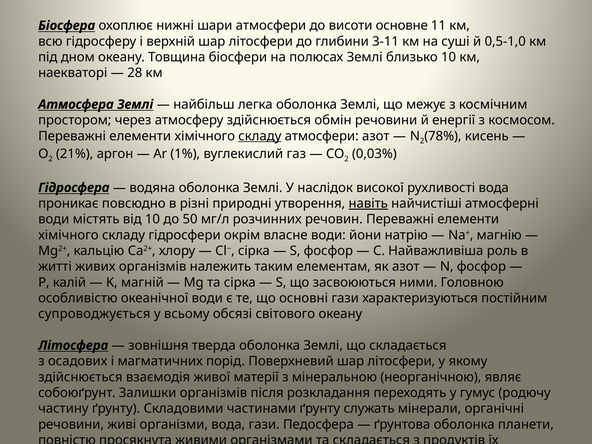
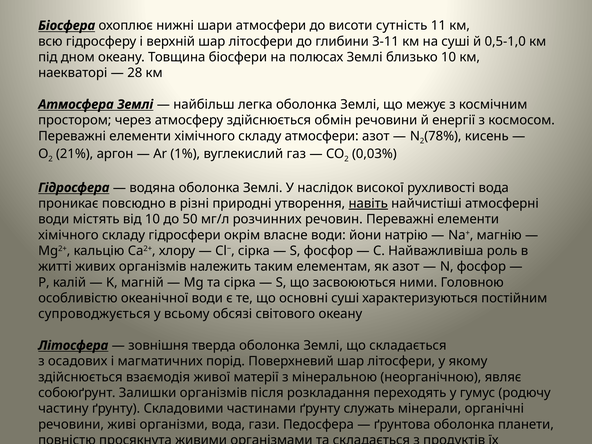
основне: основне -> сутність (402, 26)
складу underline: present -> none (260, 136)
основні гази: гази -> суші (345, 298)
